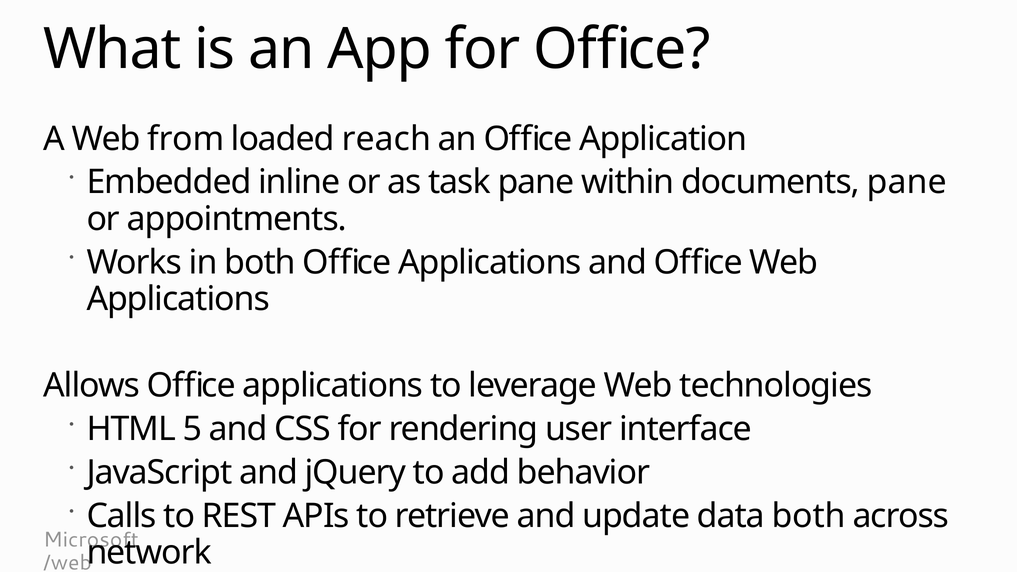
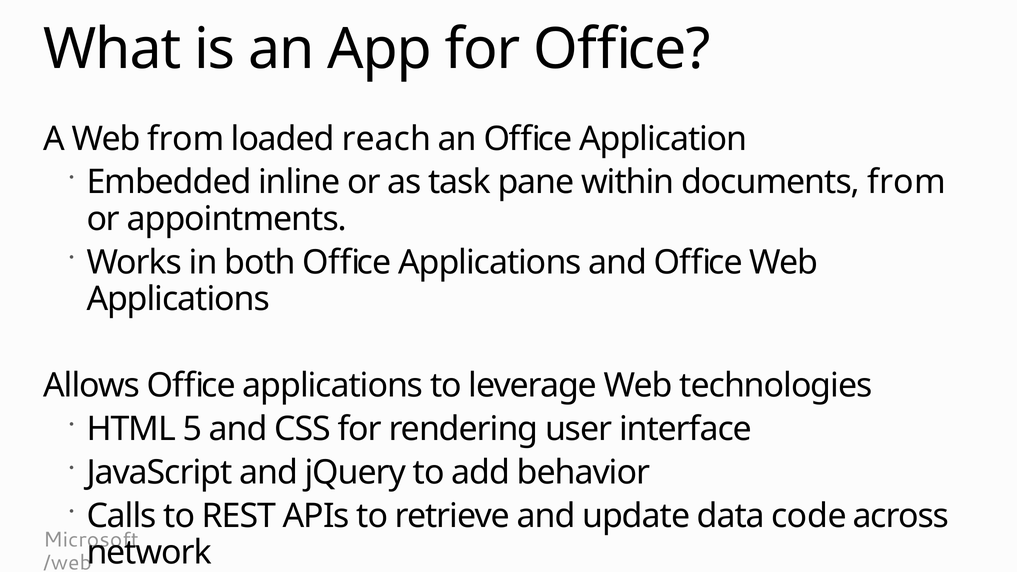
documents pane: pane -> from (907, 182)
data both: both -> code (809, 516)
